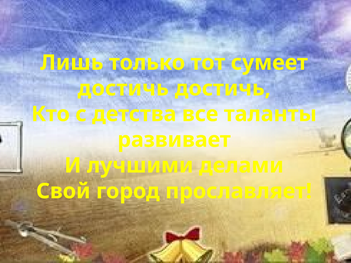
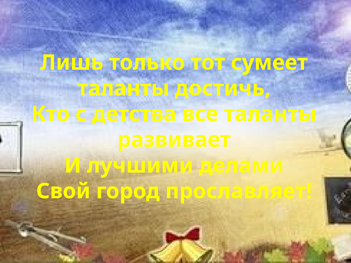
достичь: достичь -> таланты (123, 88)
